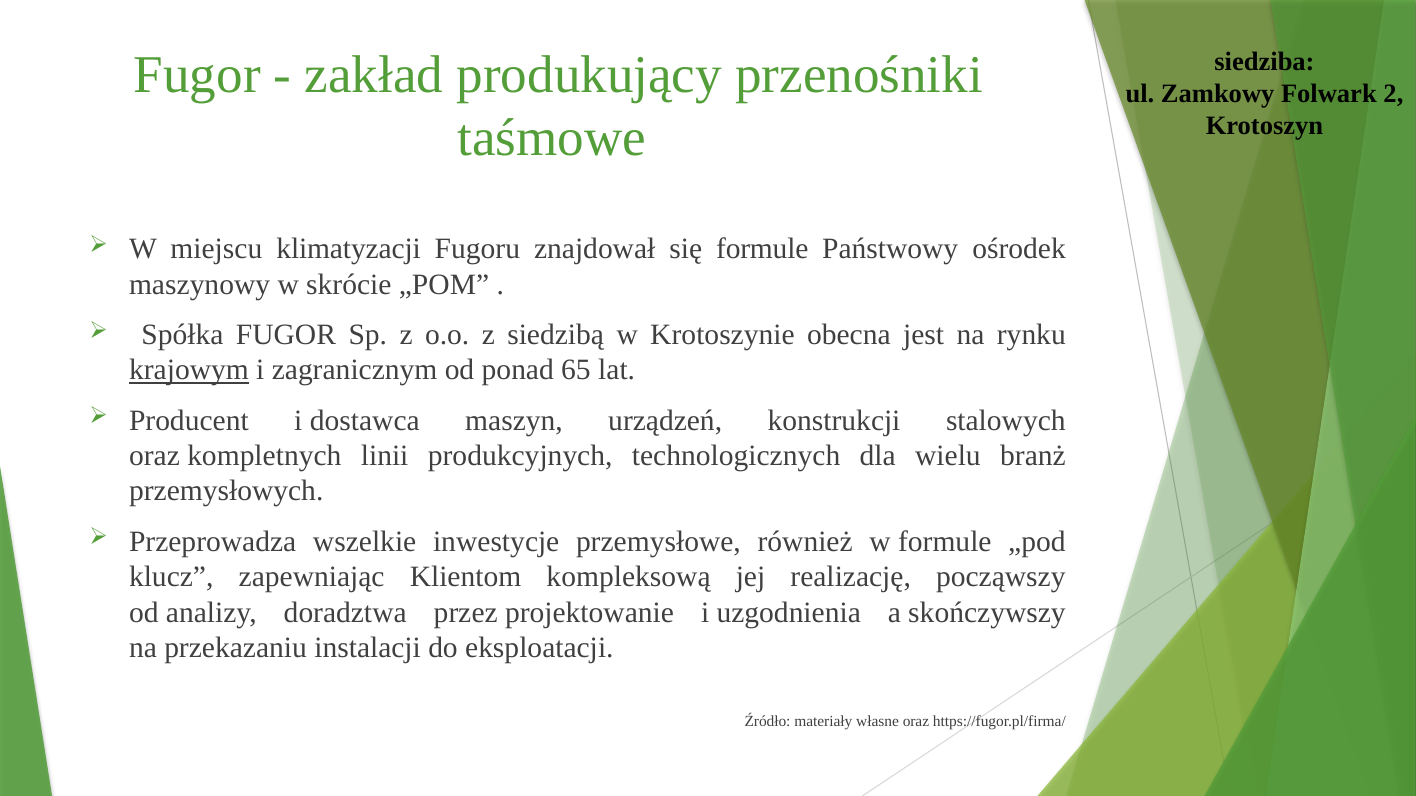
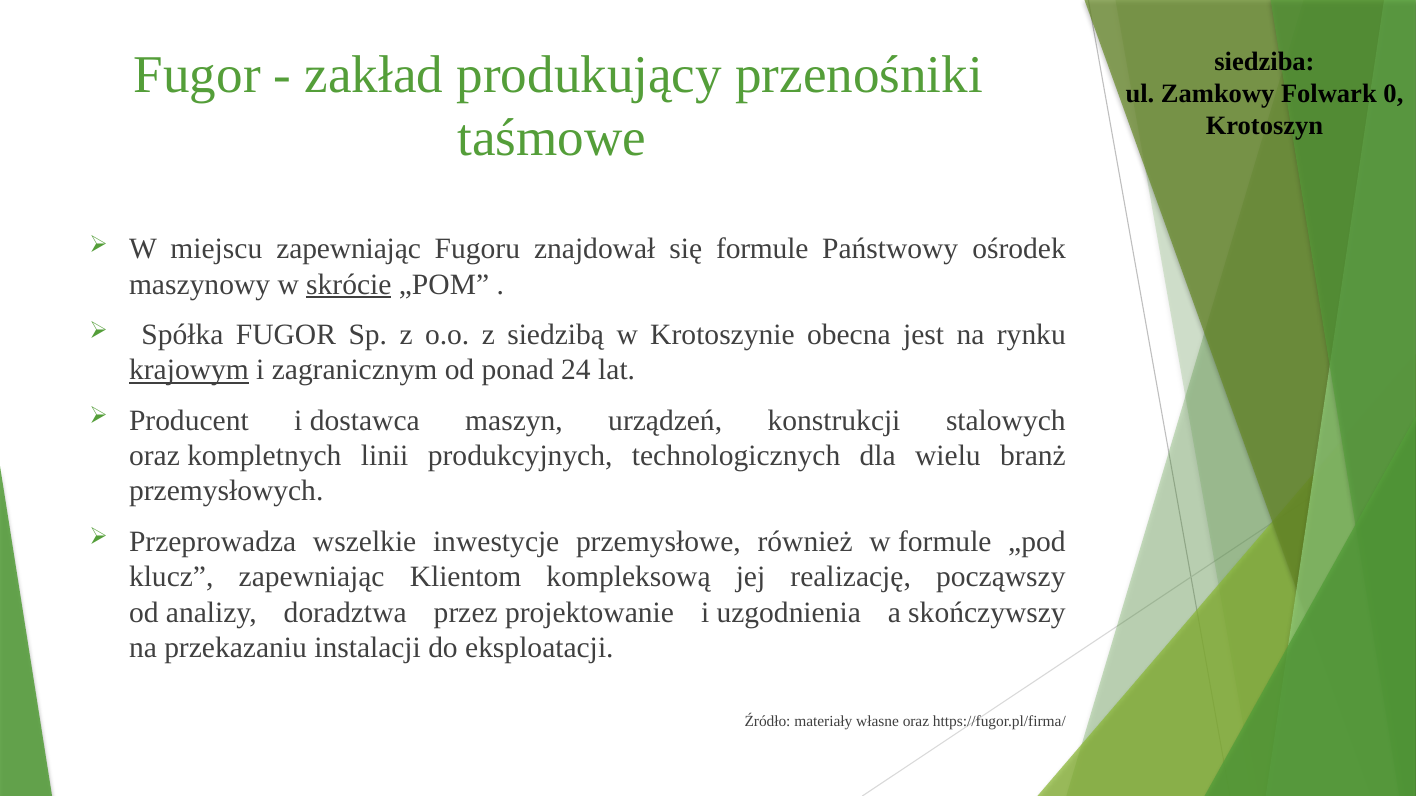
2: 2 -> 0 (1393, 93)
miejscu klimatyzacji: klimatyzacji -> zapewniając (349, 249)
skrócie underline: none -> present (349, 285)
65: 65 -> 24 (576, 370)
